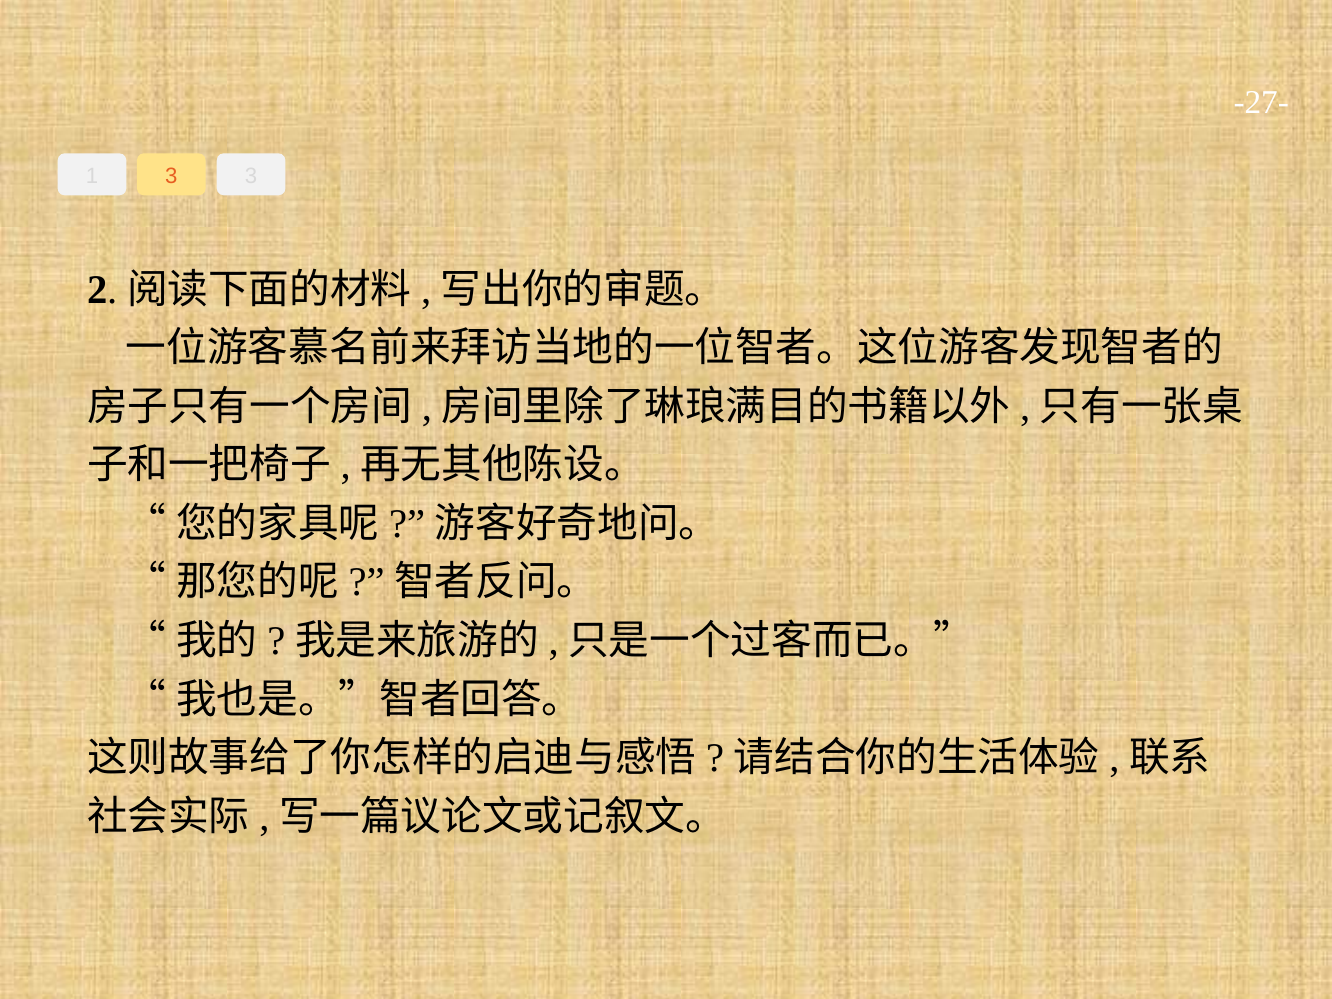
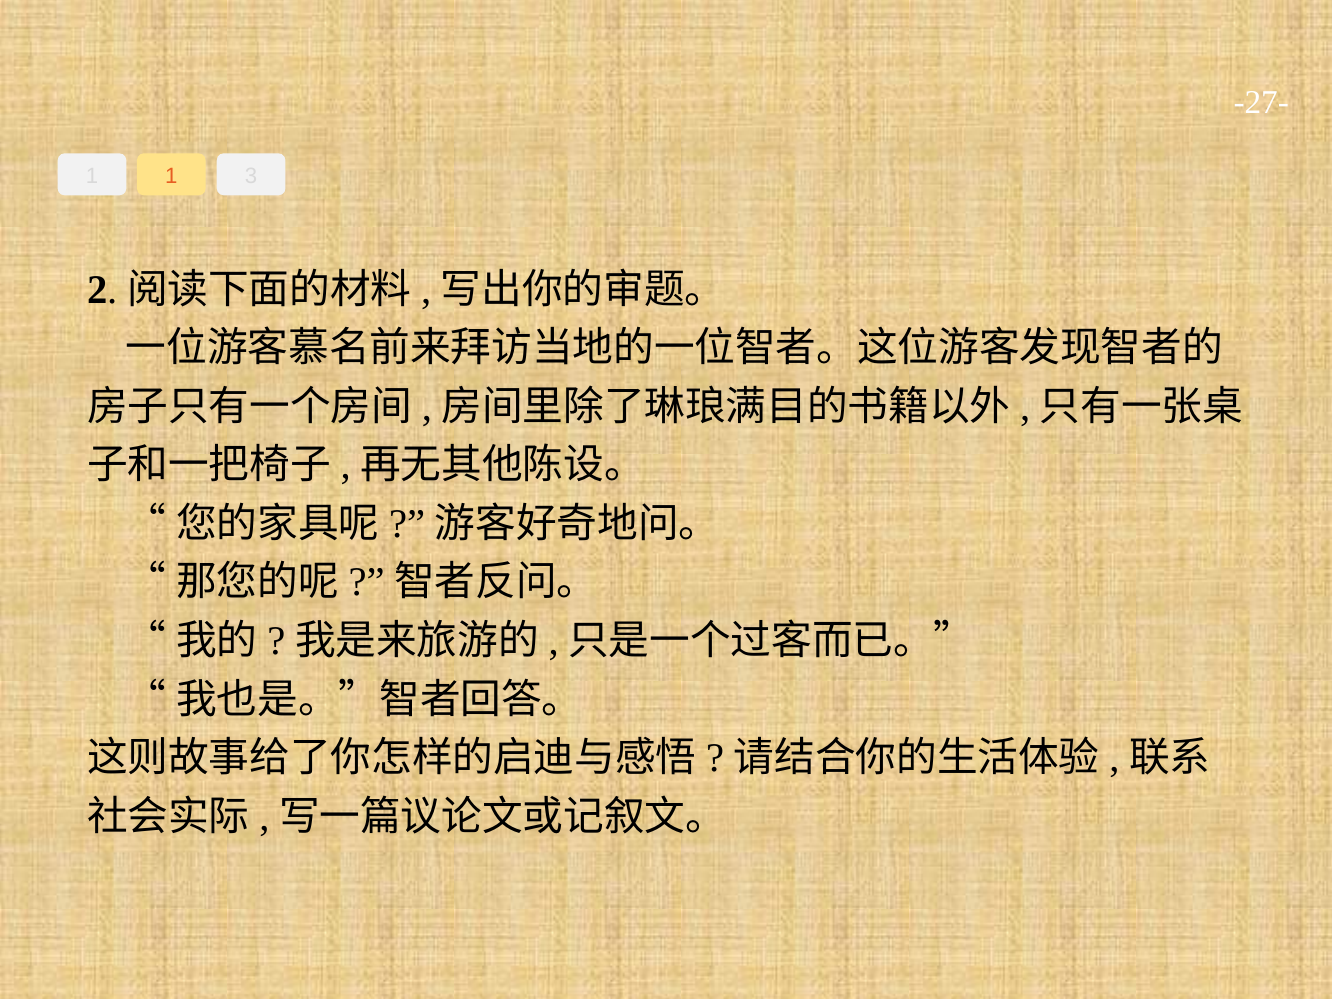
1 3: 3 -> 1 (171, 176)
